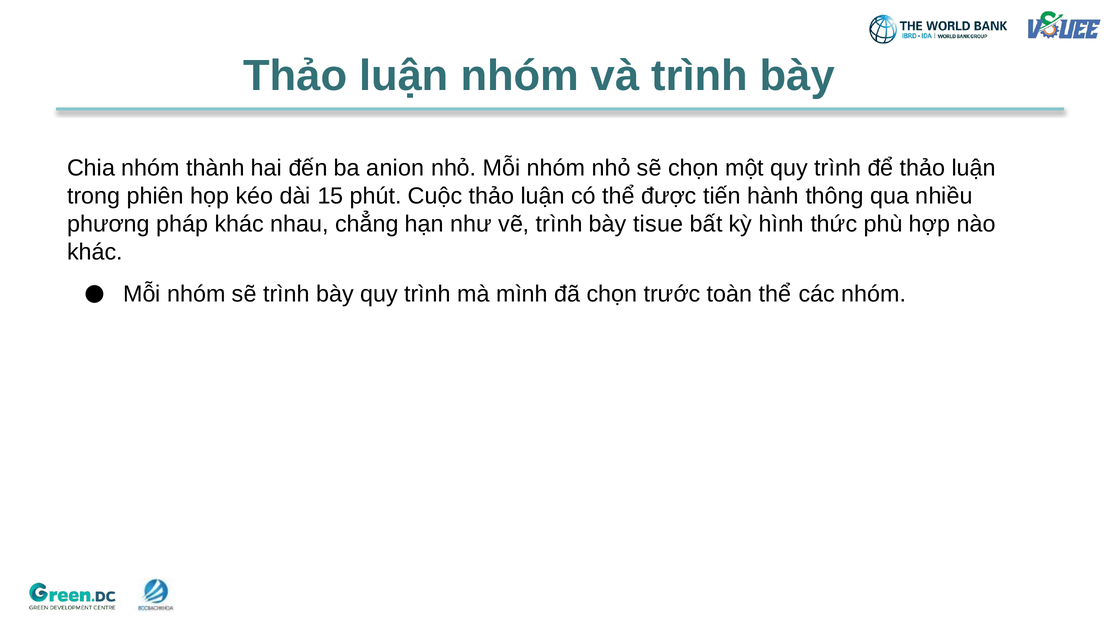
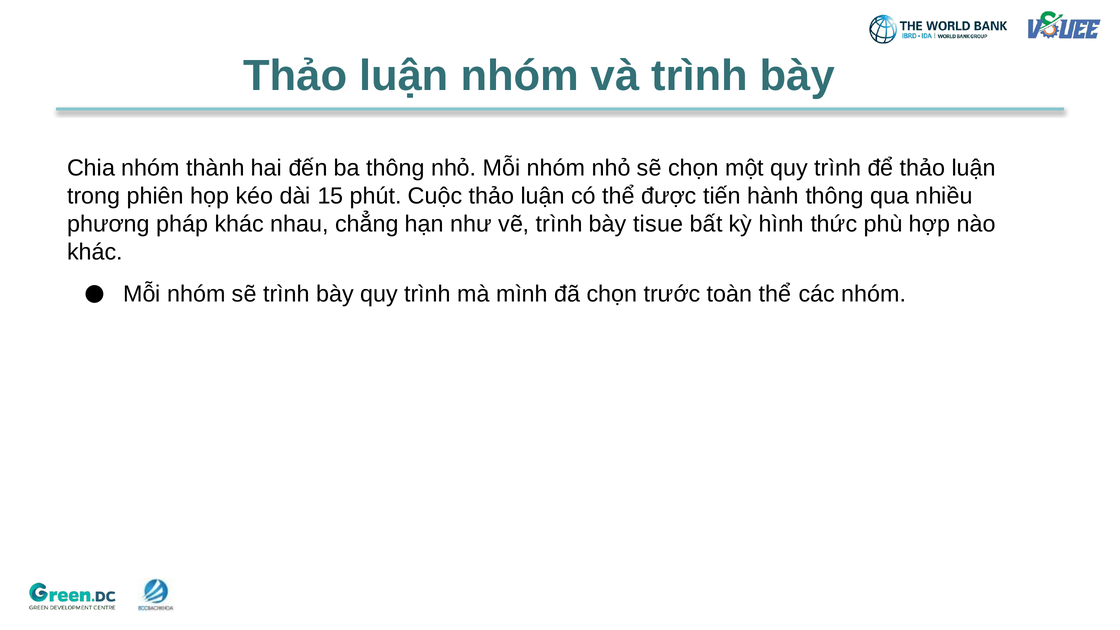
ba anion: anion -> thông (395, 168)
